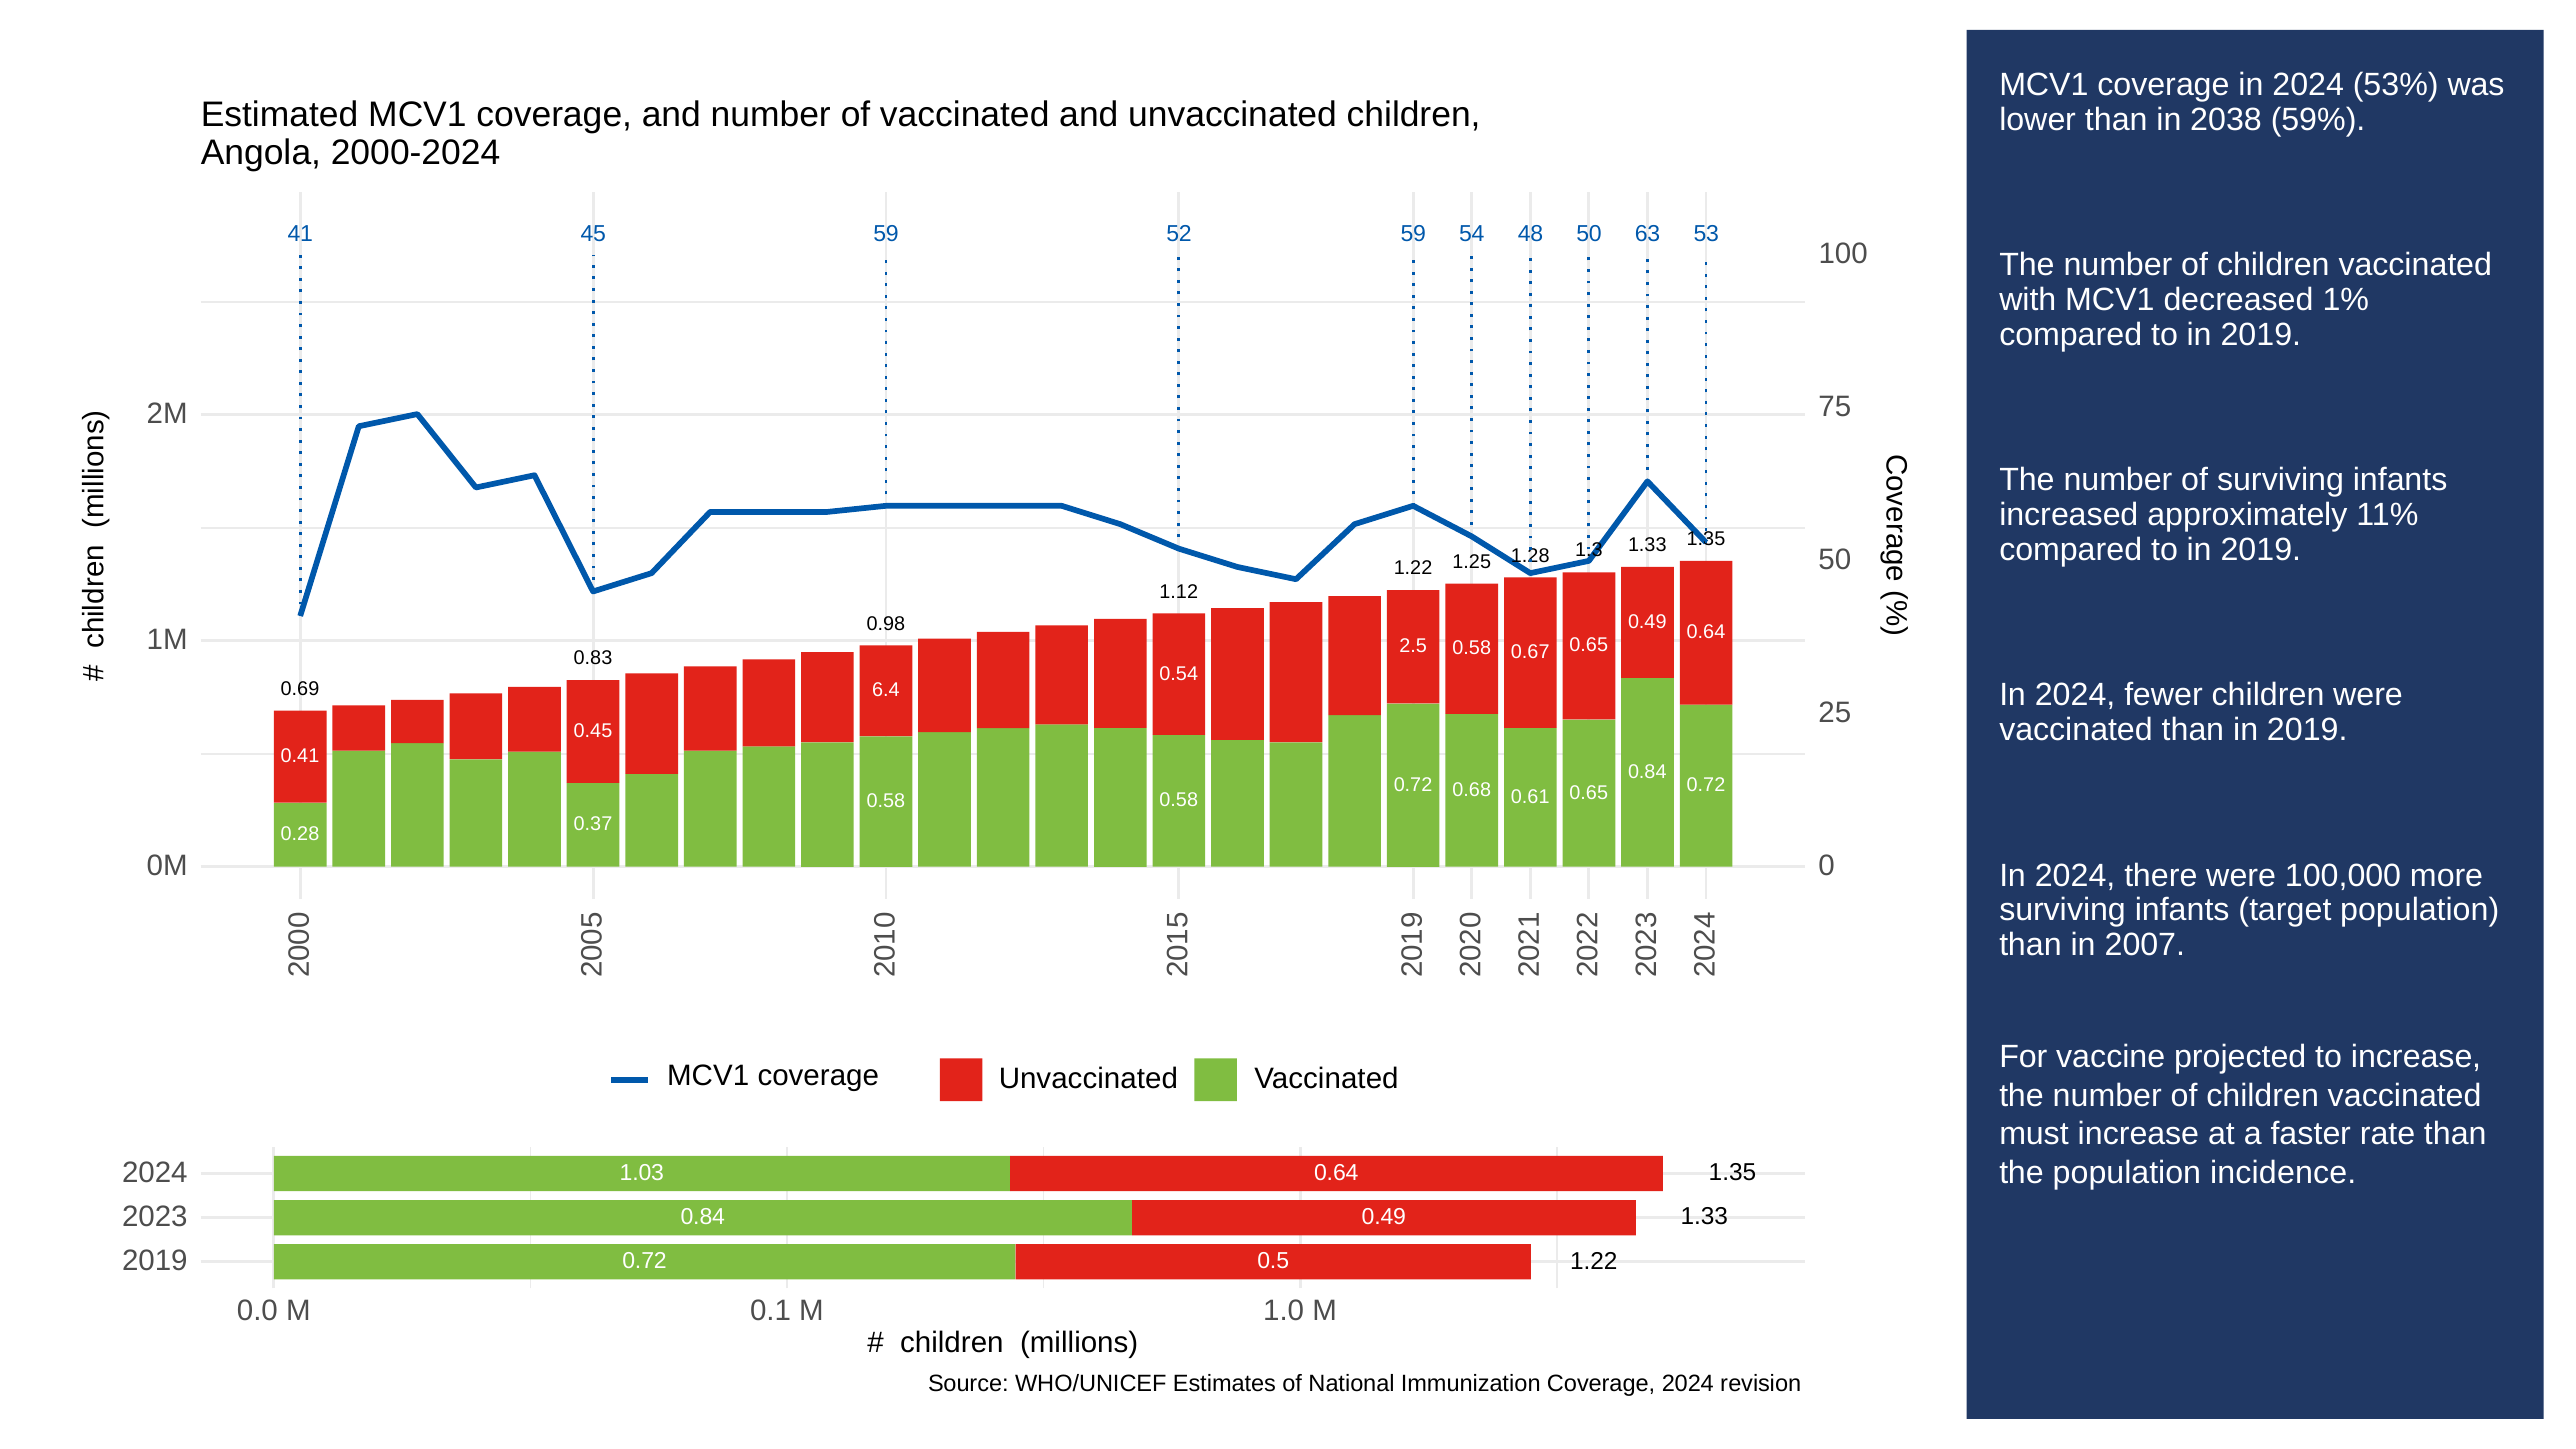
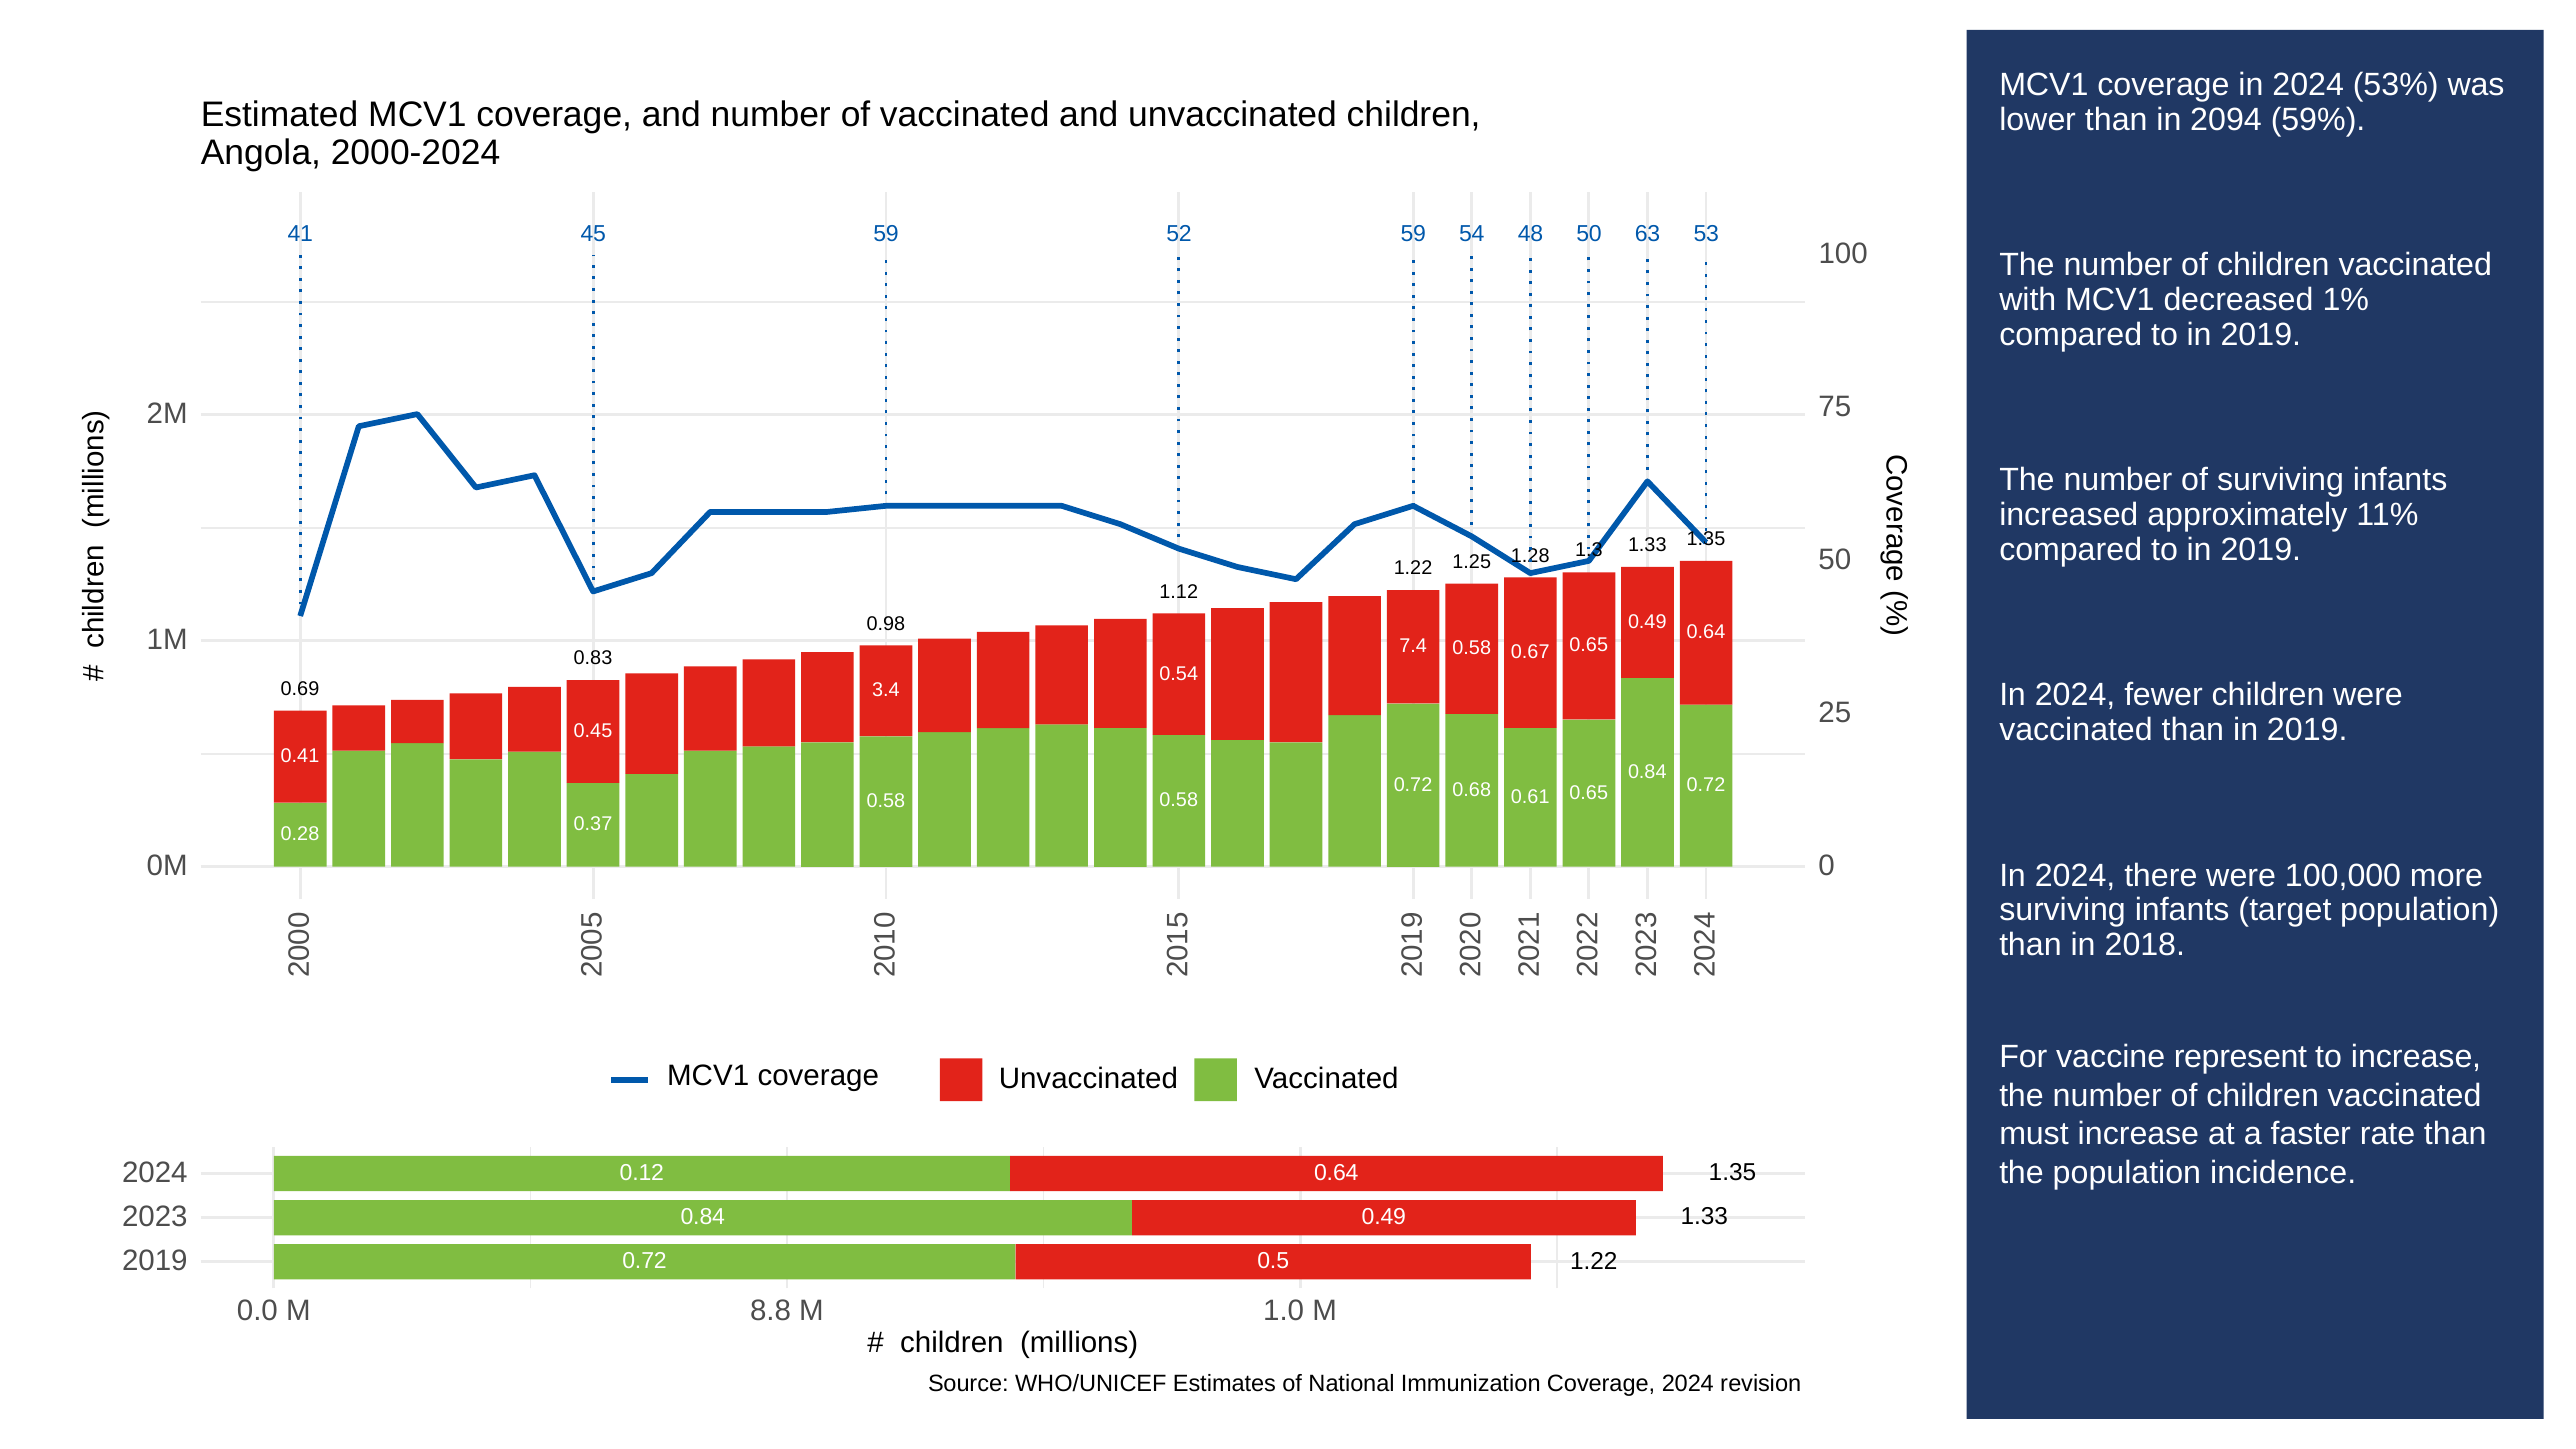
2038: 2038 -> 2094 (2226, 119)
2.5: 2.5 -> 7.4 (1413, 646)
6.4: 6.4 -> 3.4 (886, 690)
2007: 2007 -> 2018 (2145, 945)
projected: projected -> represent (2240, 1057)
1.03: 1.03 -> 0.12 (642, 1173)
0.1: 0.1 -> 8.8 (771, 1311)
